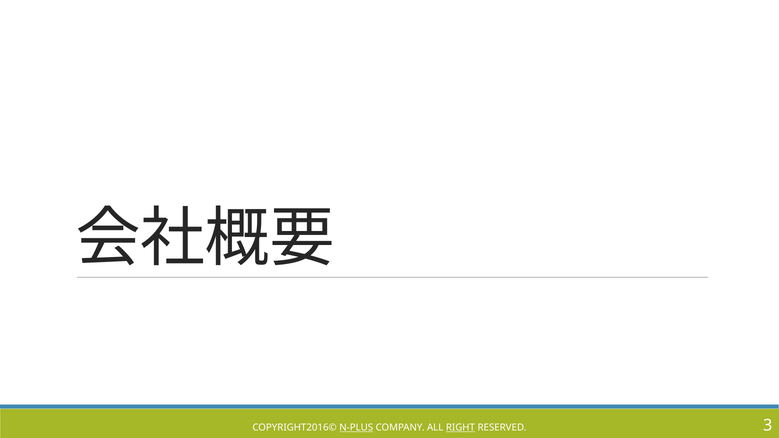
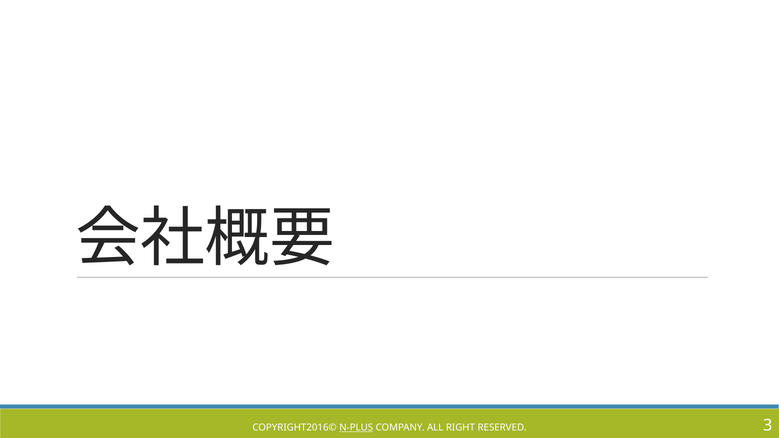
RIGHT underline: present -> none (460, 428)
